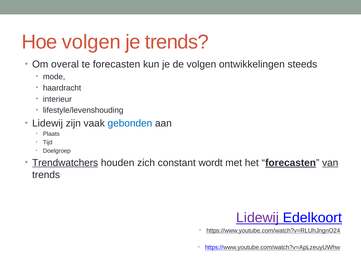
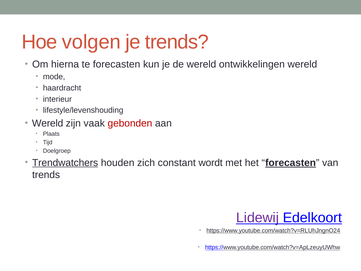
overal: overal -> hierna (65, 64)
de volgen: volgen -> wereld (201, 64)
ontwikkelingen steeds: steeds -> wereld (302, 64)
Lidewij: Lidewij -> Wereld (48, 123)
gebonden colour: blue -> red (130, 123)
van underline: present -> none (330, 163)
